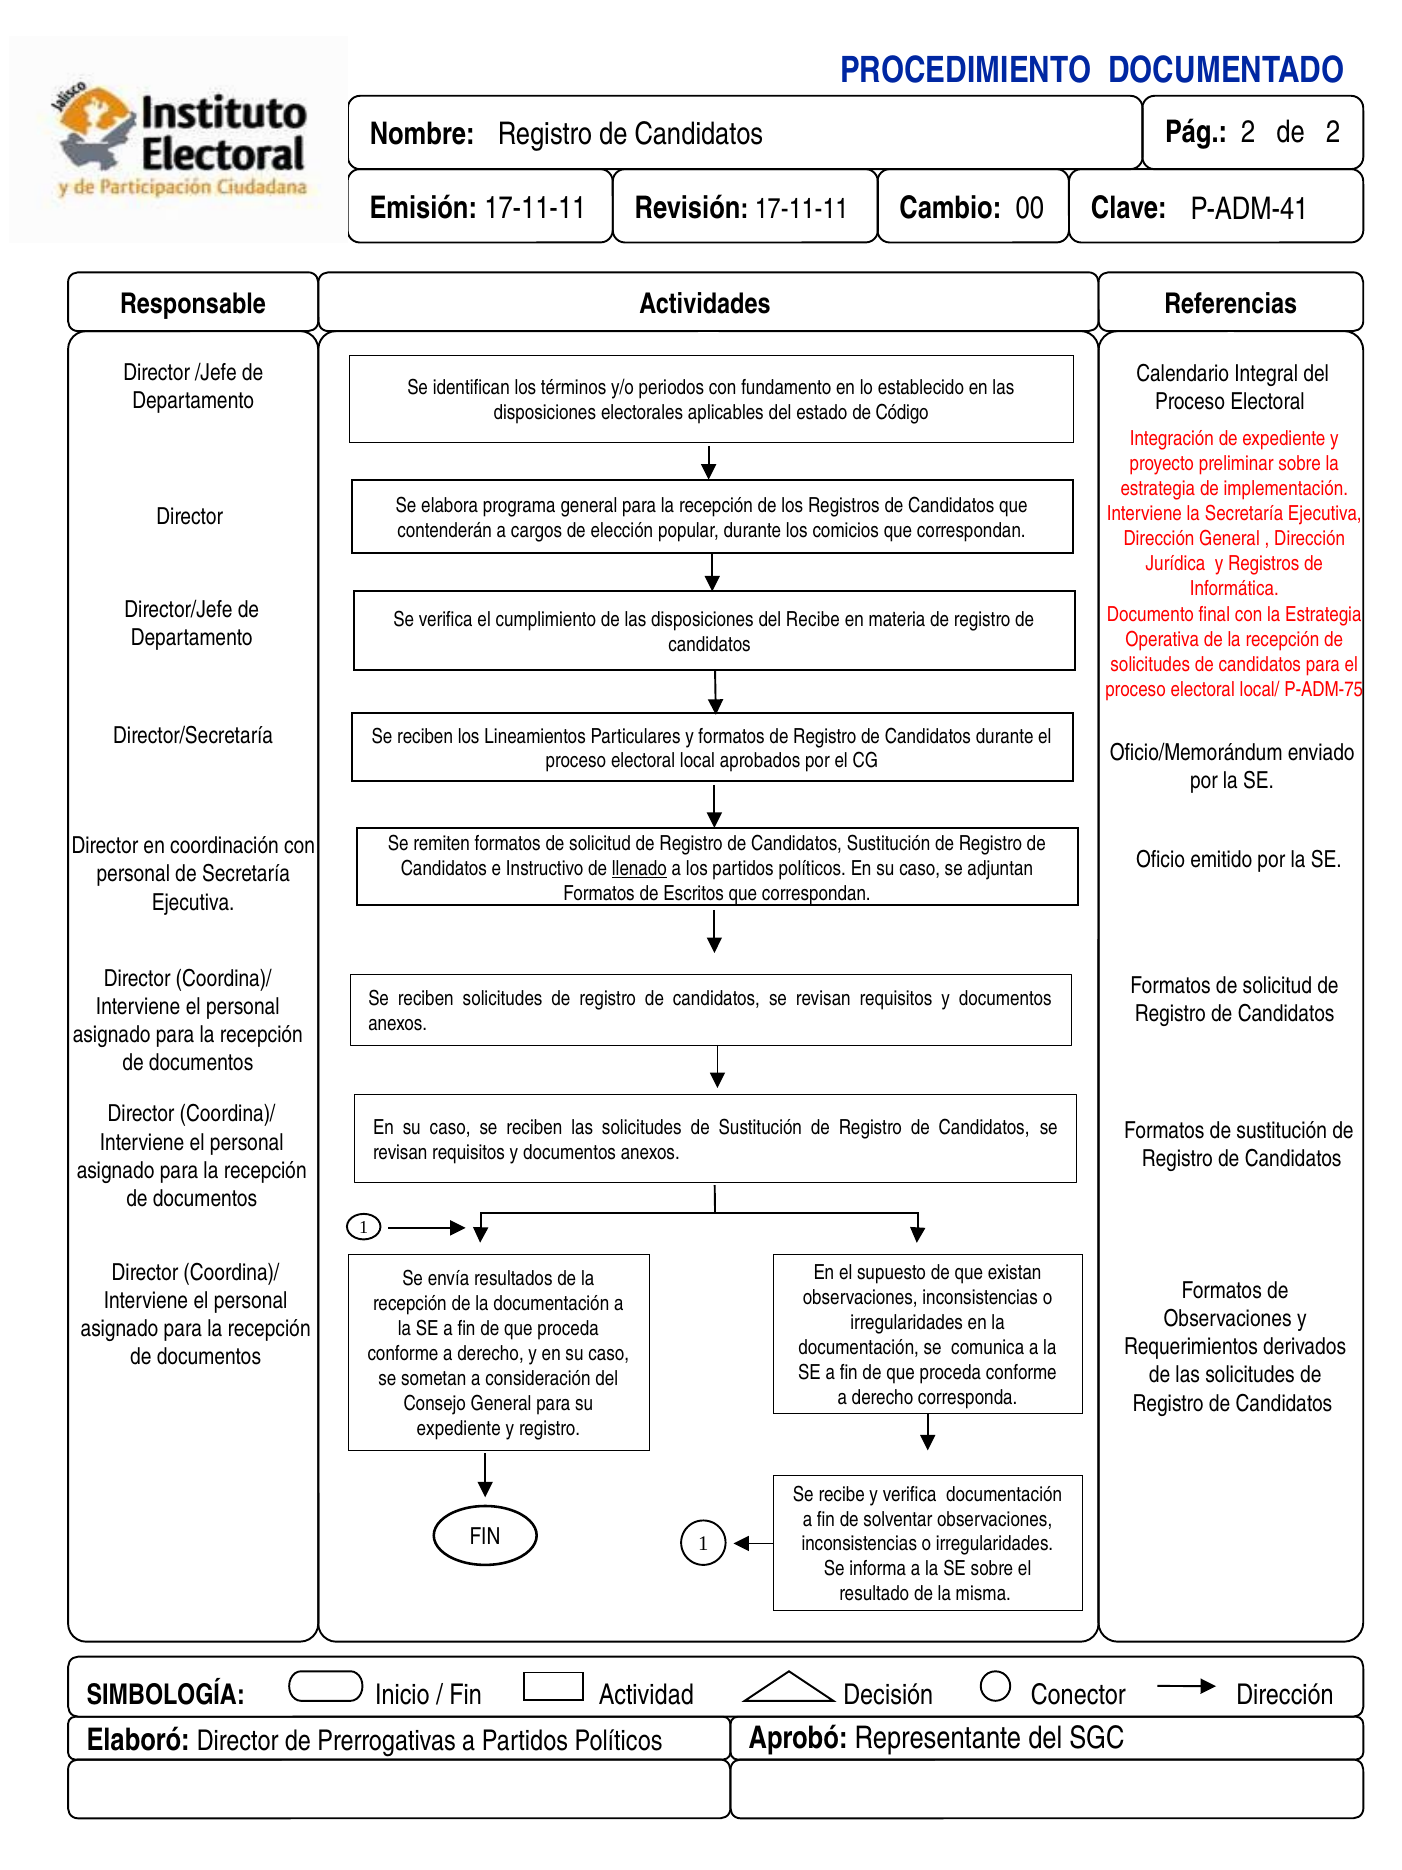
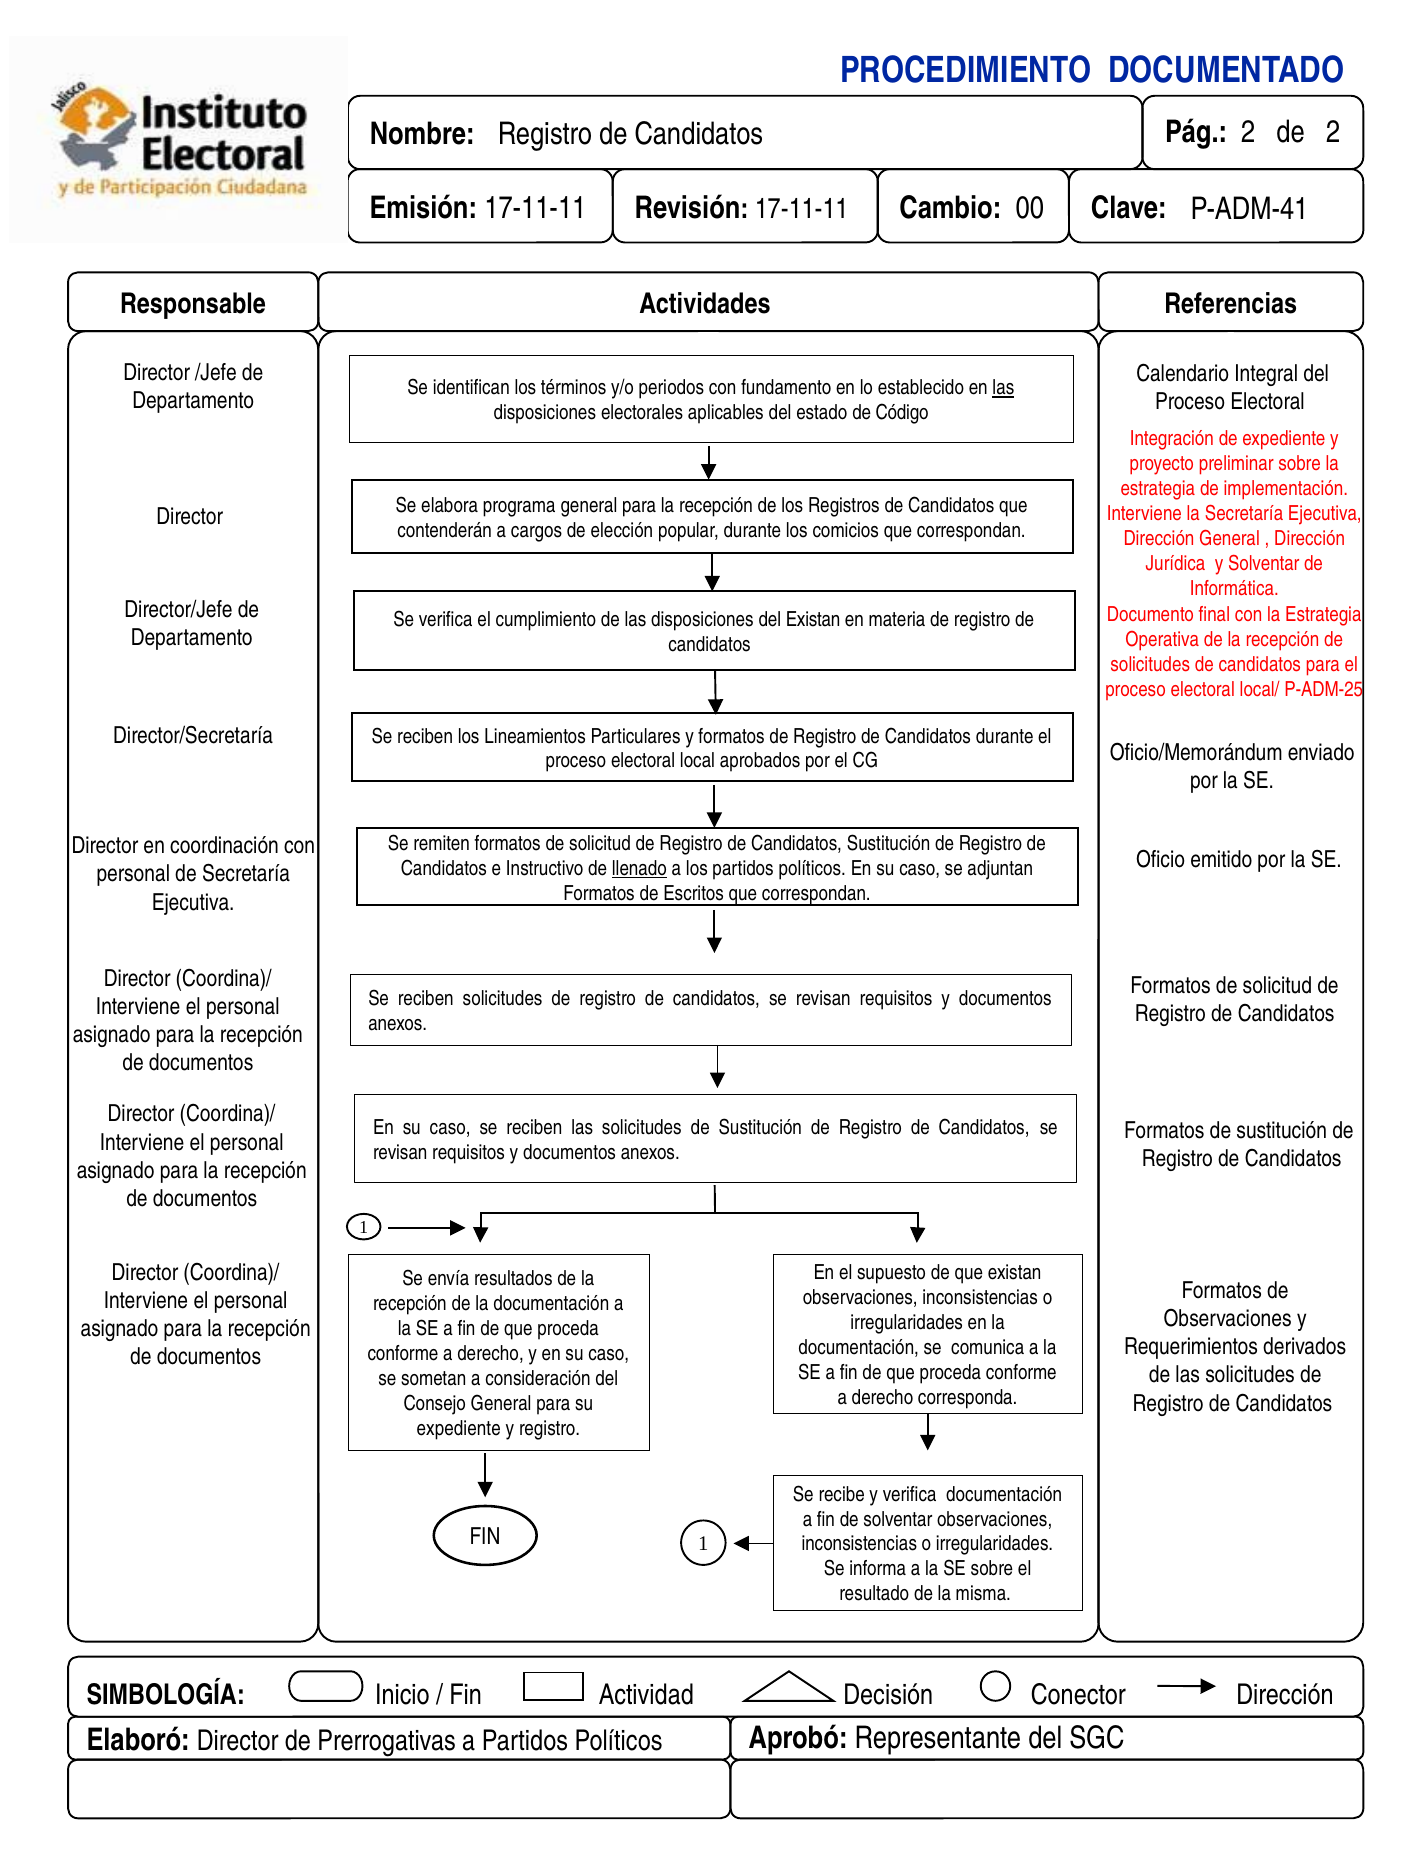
las underline: none -> present (1003, 388)
y Registros: Registros -> Solventar (1264, 563)
del Recibe: Recibe -> Existan (813, 620)
P-ADM-75: P-ADM-75 -> P-ADM-25 (1324, 689)
